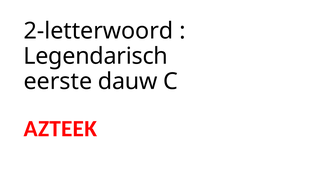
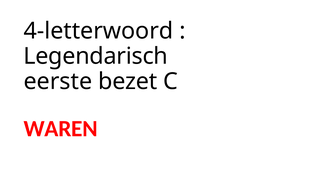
2-letterwoord: 2-letterwoord -> 4-letterwoord (98, 31)
dauw: dauw -> bezet (128, 81)
AZTEEK: AZTEEK -> WAREN (61, 129)
